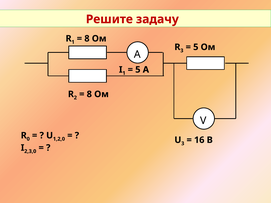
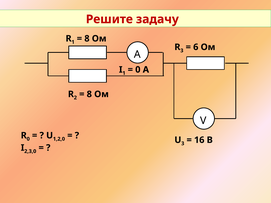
5: 5 -> 6 (196, 47)
5: 5 -> 0 (138, 70)
